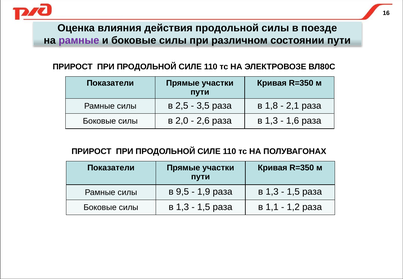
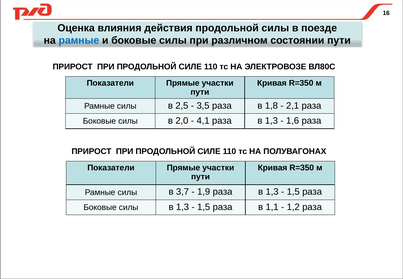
рамные colour: purple -> blue (79, 41)
2,6: 2,6 -> 4,1 (203, 121)
9,5: 9,5 -> 3,7 (183, 192)
